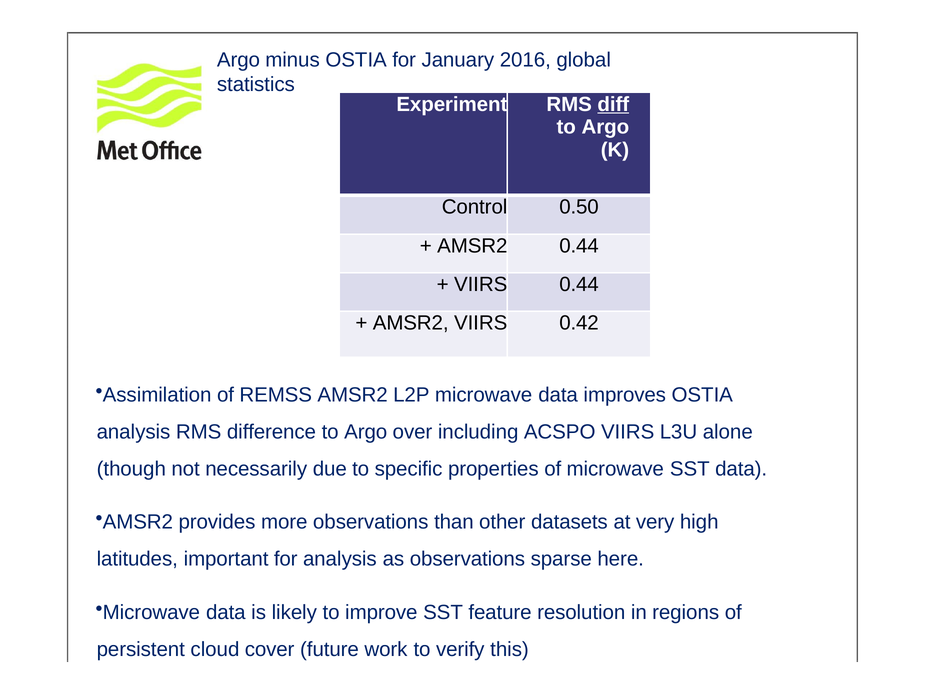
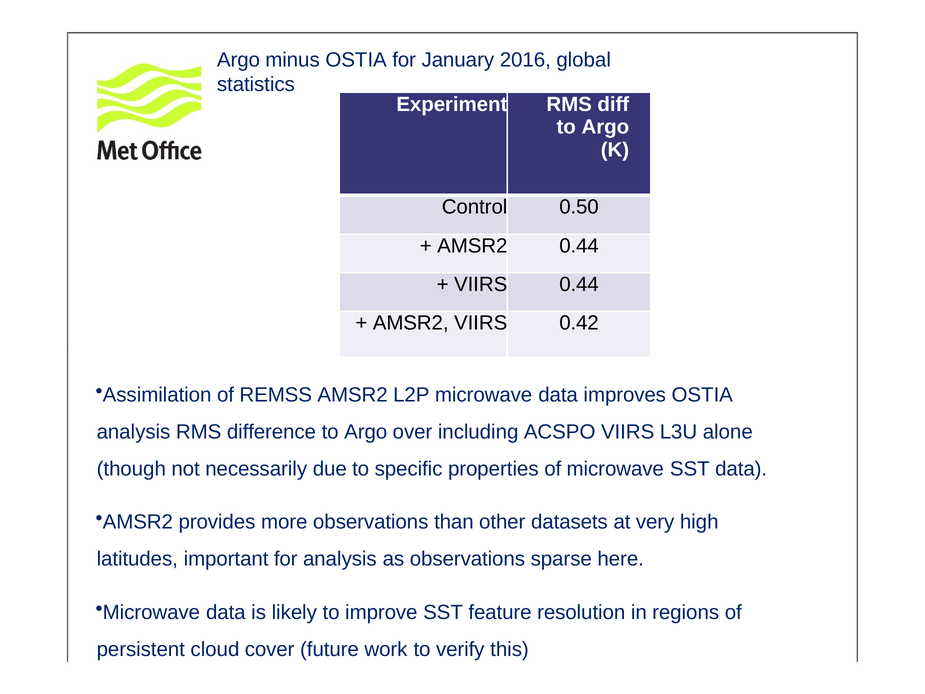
diff underline: present -> none (613, 104)
